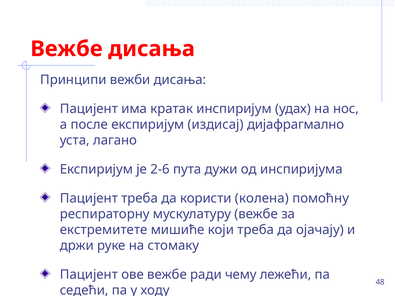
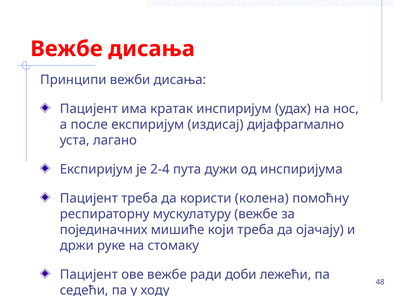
2-6: 2-6 -> 2-4 (160, 169)
екстремитете: екстремитете -> појединачних (104, 230)
чему: чему -> доби (241, 275)
